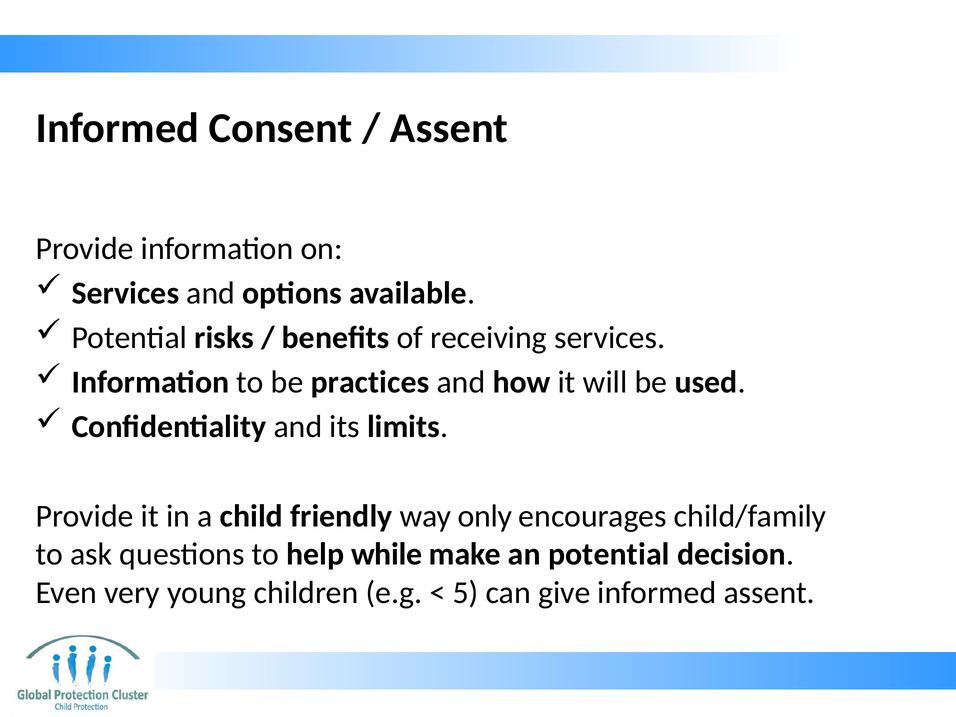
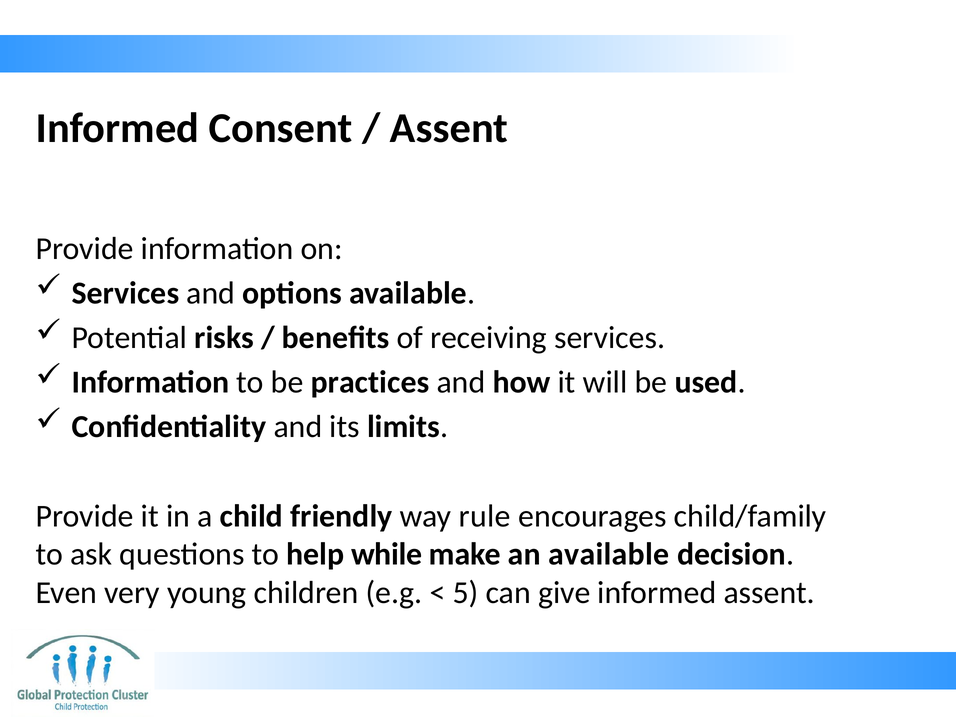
only: only -> rule (485, 516)
an potential: potential -> available (609, 554)
